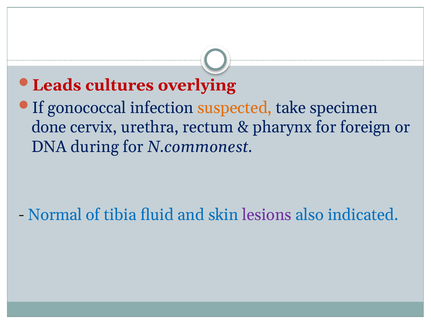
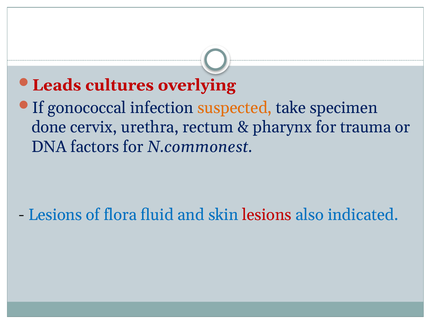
foreign: foreign -> trauma (366, 127)
during: during -> factors (95, 146)
Normal: Normal -> Lesions (55, 214)
tibia: tibia -> flora (120, 214)
lesions colour: purple -> red (267, 214)
